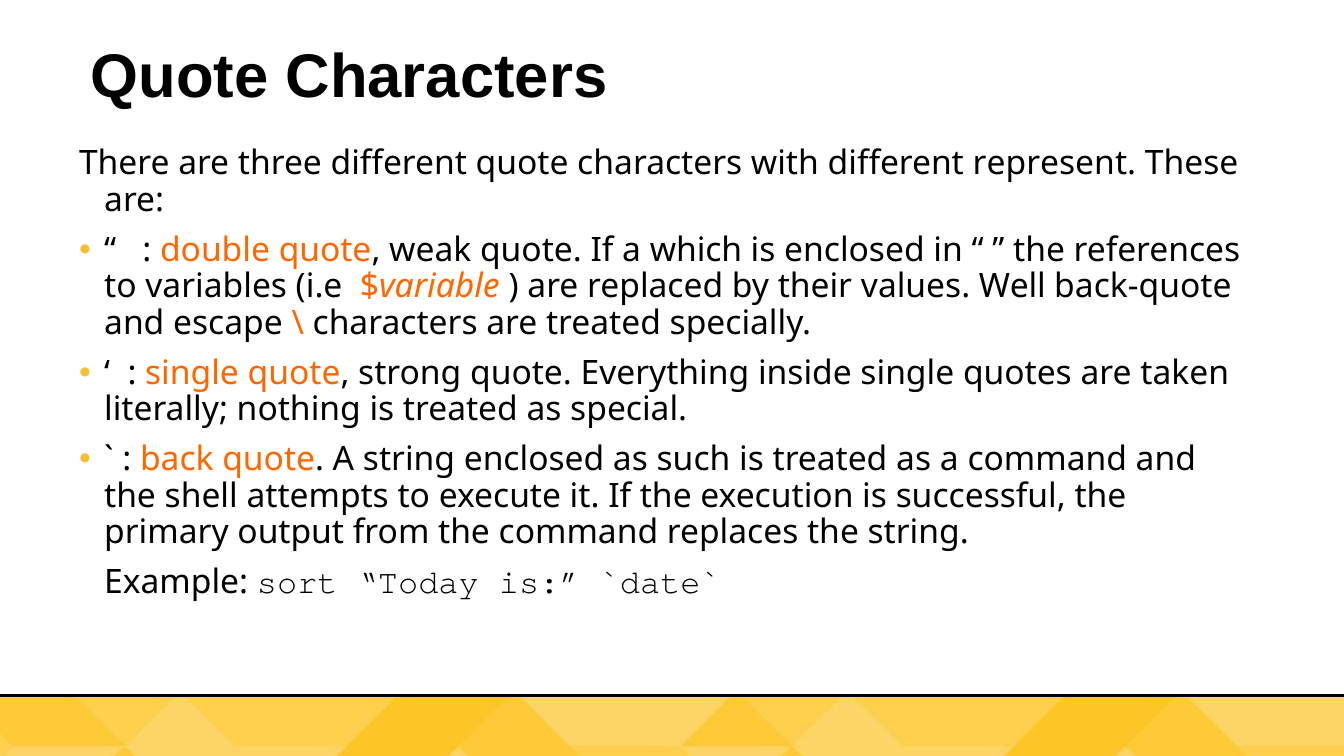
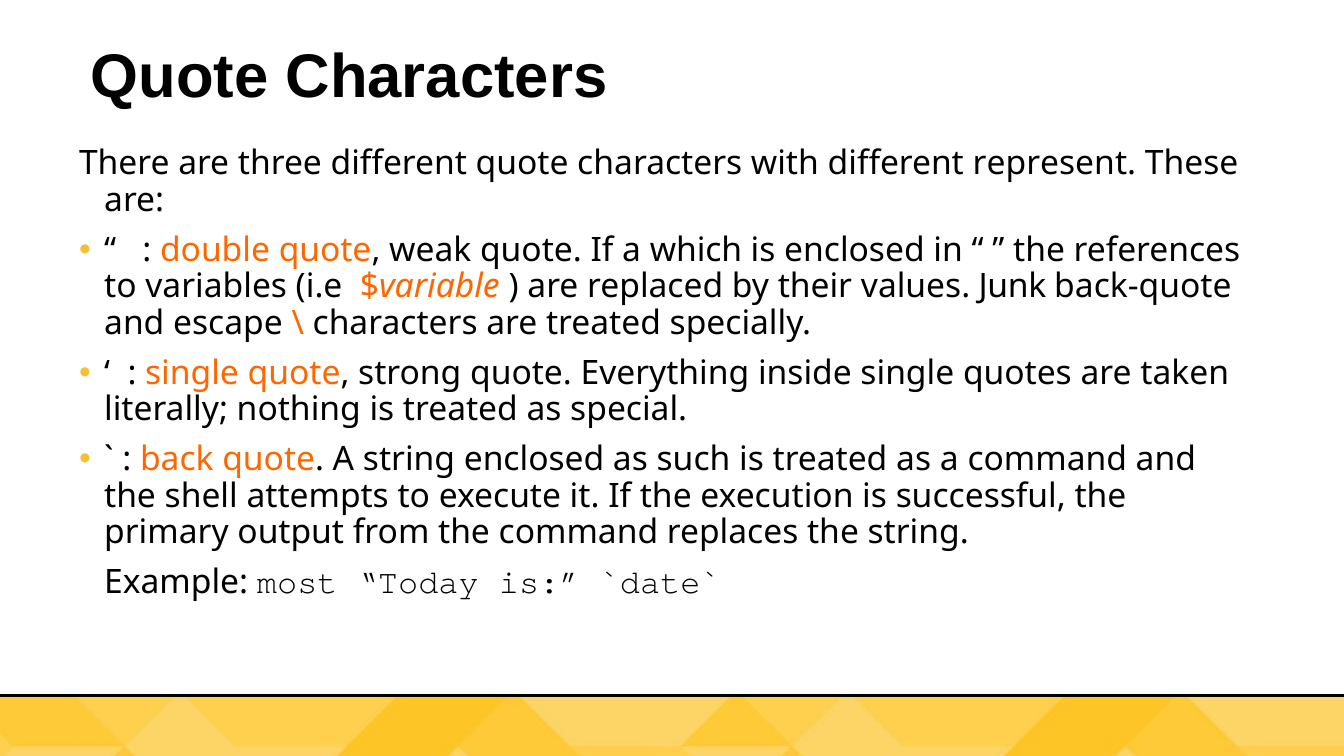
Well: Well -> Junk (1012, 287)
sort: sort -> most (297, 583)
